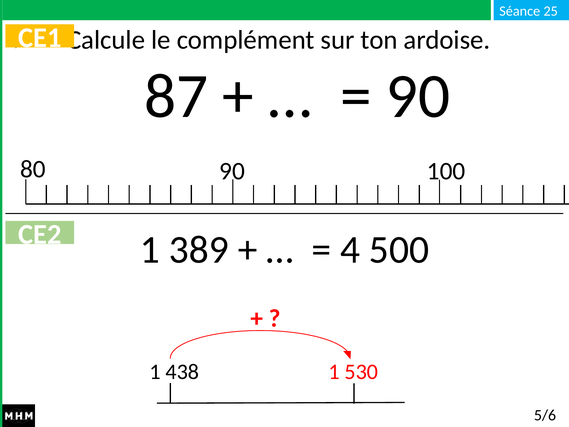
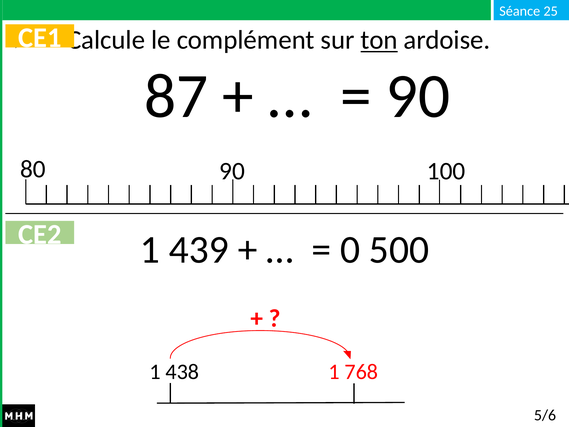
ton underline: none -> present (379, 40)
389: 389 -> 439 (199, 250)
4: 4 -> 0 (350, 250)
530: 530 -> 768 (361, 372)
